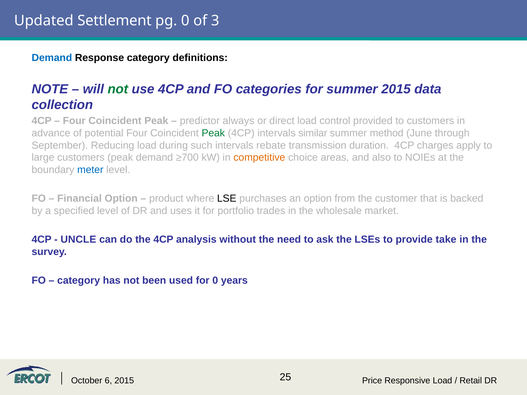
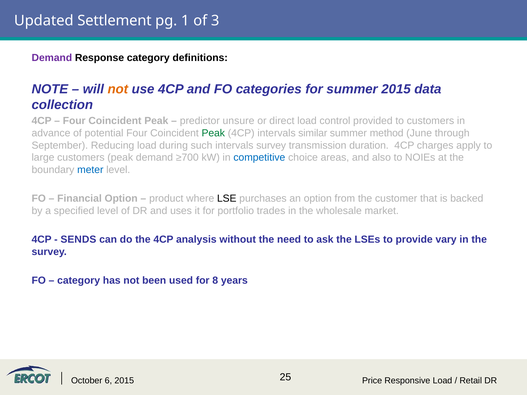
pg 0: 0 -> 1 (185, 21)
Demand colour: blue -> purple (52, 58)
not colour: green -> orange (118, 89)
always: always -> unsure (239, 121)
intervals rebate: rebate -> survey (271, 145)
competitive colour: orange -> blue (259, 158)
UNCLE: UNCLE -> SENDS (78, 240)
take: take -> vary (446, 240)
for 0: 0 -> 8 (215, 281)
